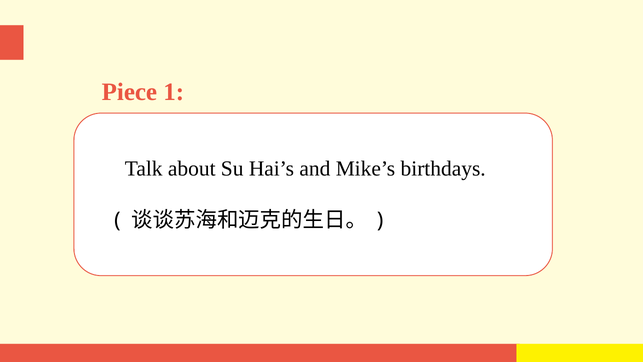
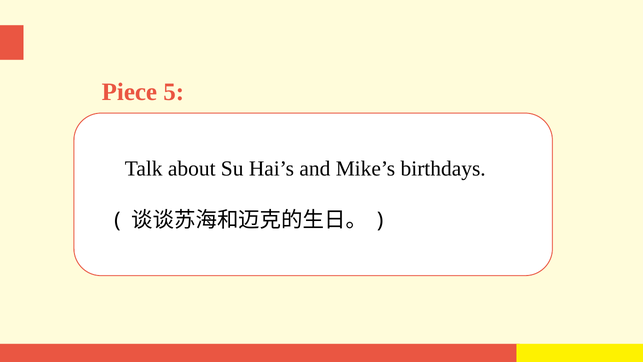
1: 1 -> 5 (174, 92)
